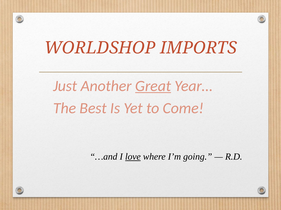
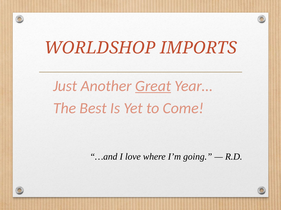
love underline: present -> none (133, 157)
